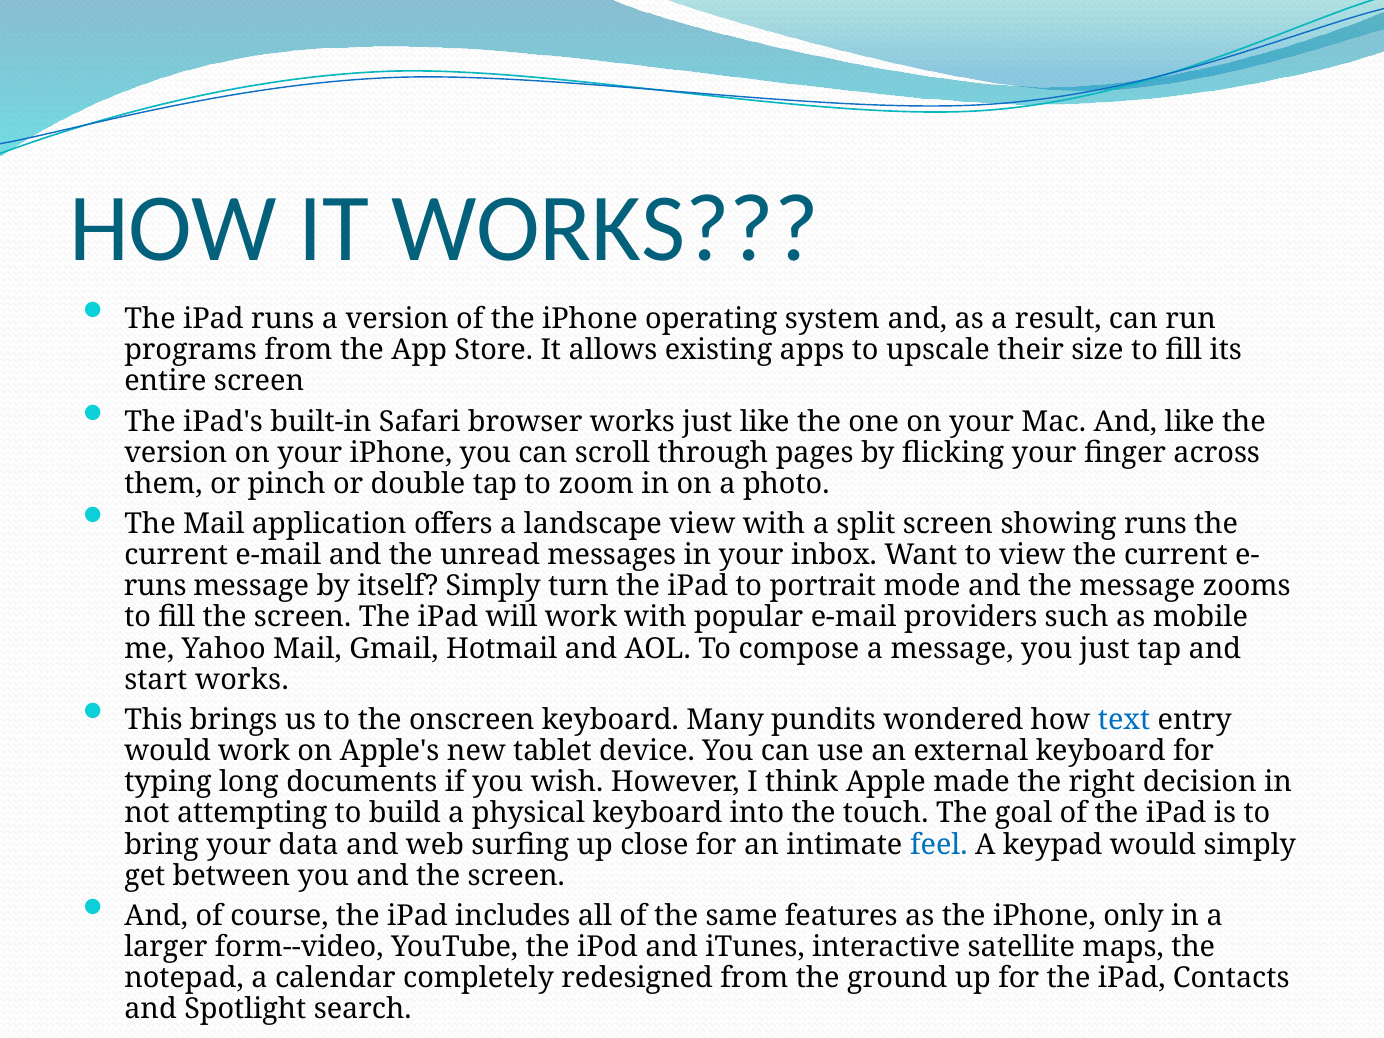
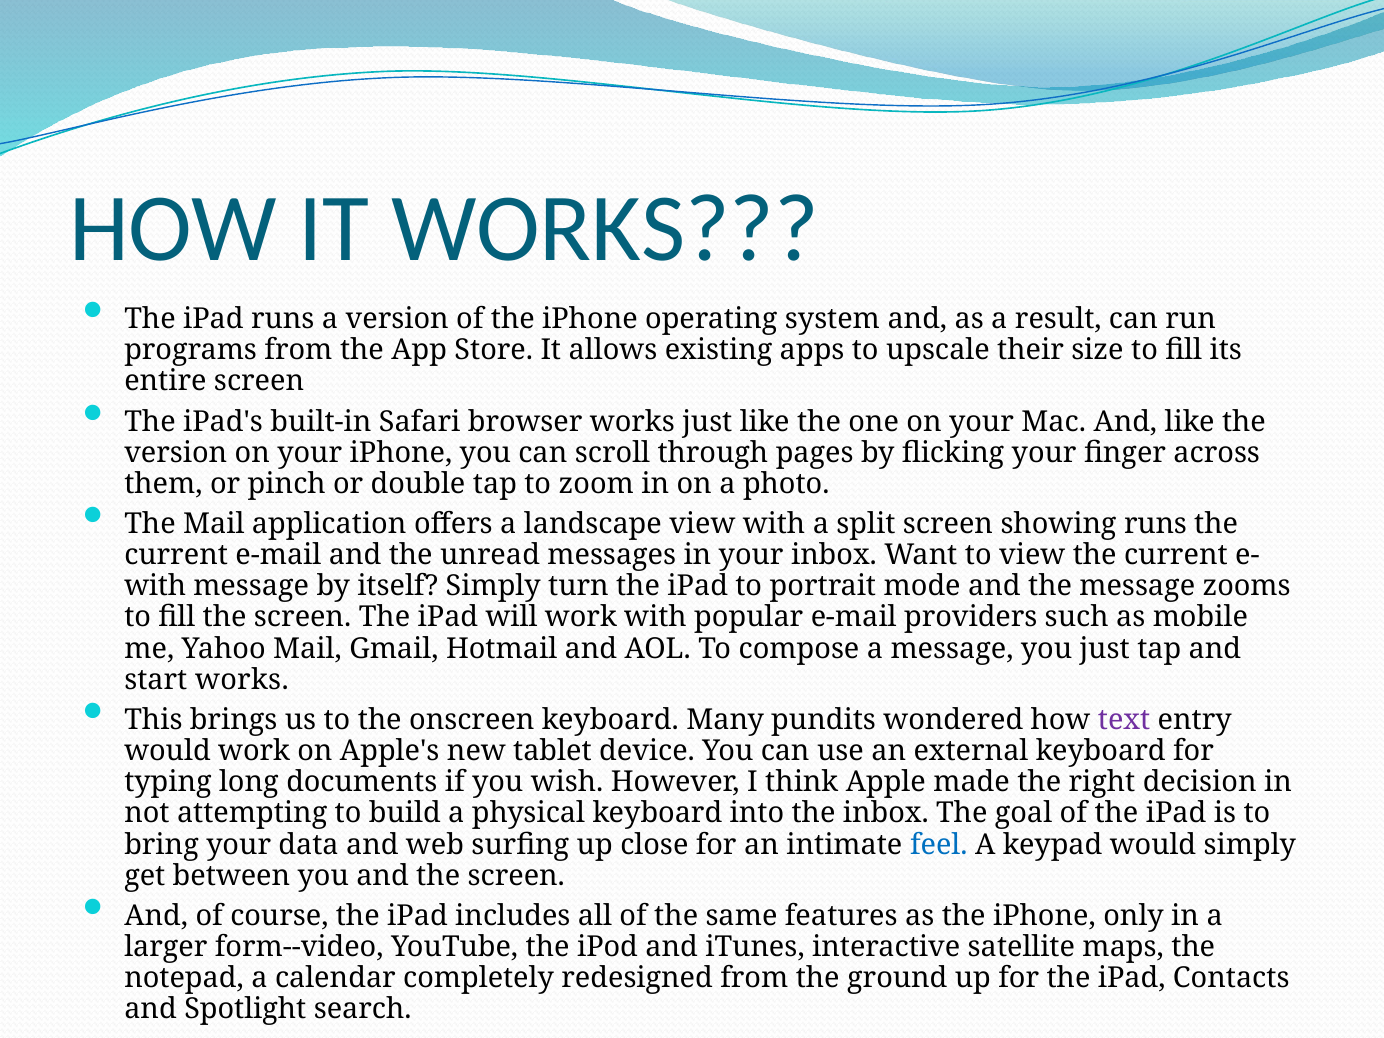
runs: runs -> with (155, 586)
text colour: blue -> purple (1124, 720)
the touch: touch -> inbox (886, 813)
